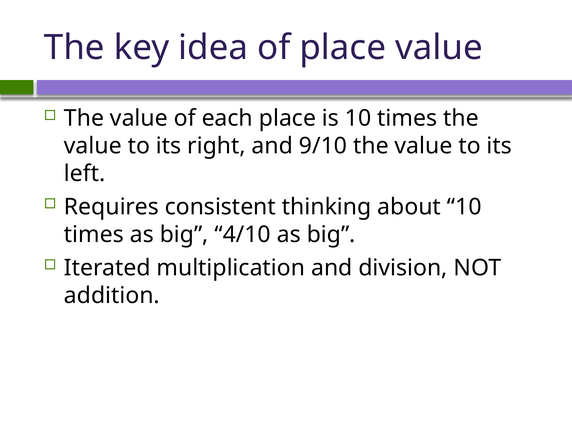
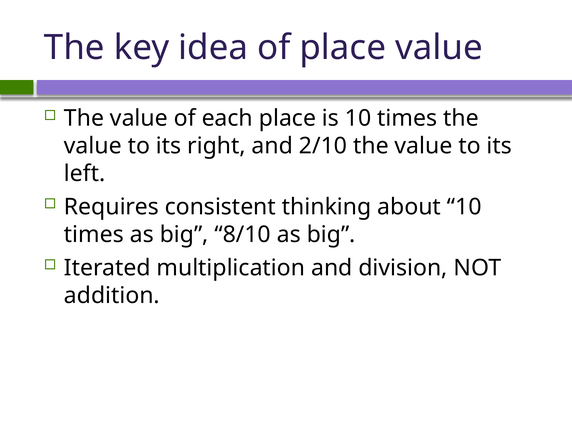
9/10: 9/10 -> 2/10 (323, 146)
4/10: 4/10 -> 8/10 (243, 235)
